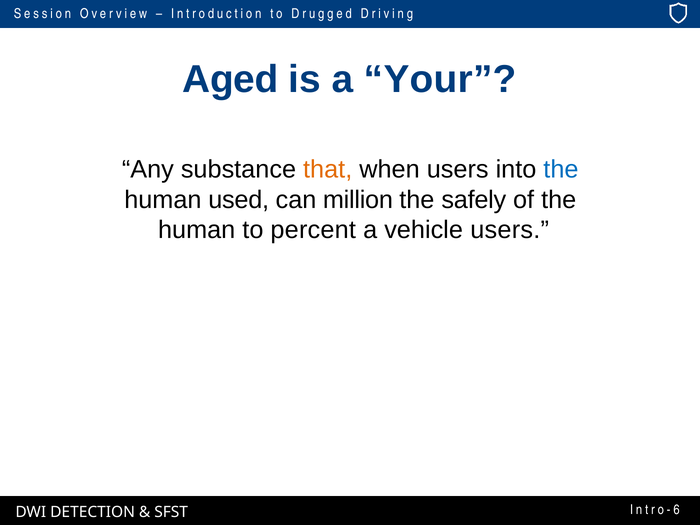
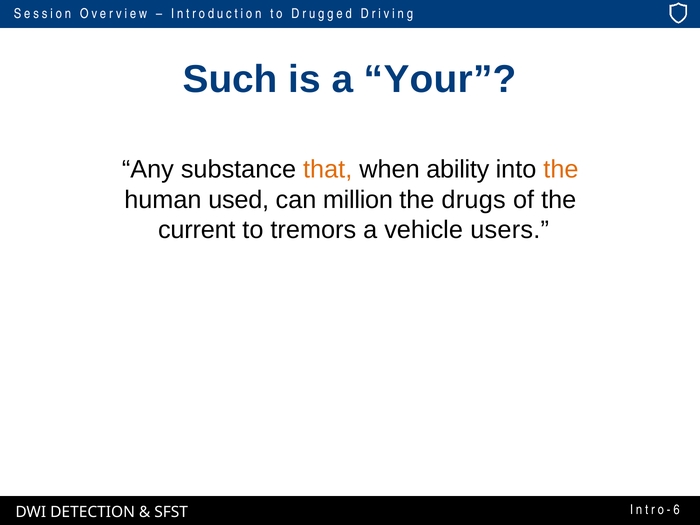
Aged: Aged -> Such (230, 79)
when users: users -> ability (458, 169)
the colour: blue -> orange (561, 169)
safely: safely -> drugs (474, 200)
human: human -> current (197, 230)
percent: percent -> tremors (313, 230)
